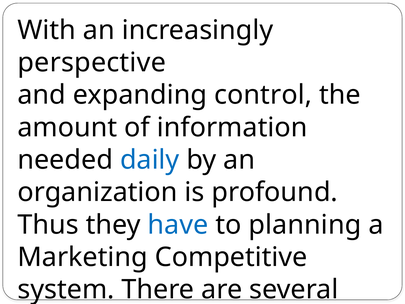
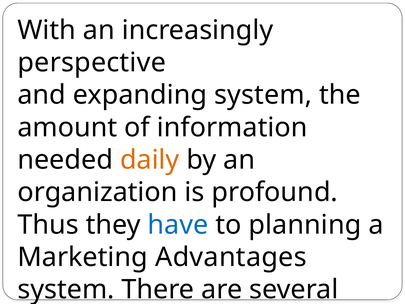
expanding control: control -> system (263, 95)
daily colour: blue -> orange (150, 160)
Marketing Competitive: Competitive -> Advantages (231, 257)
